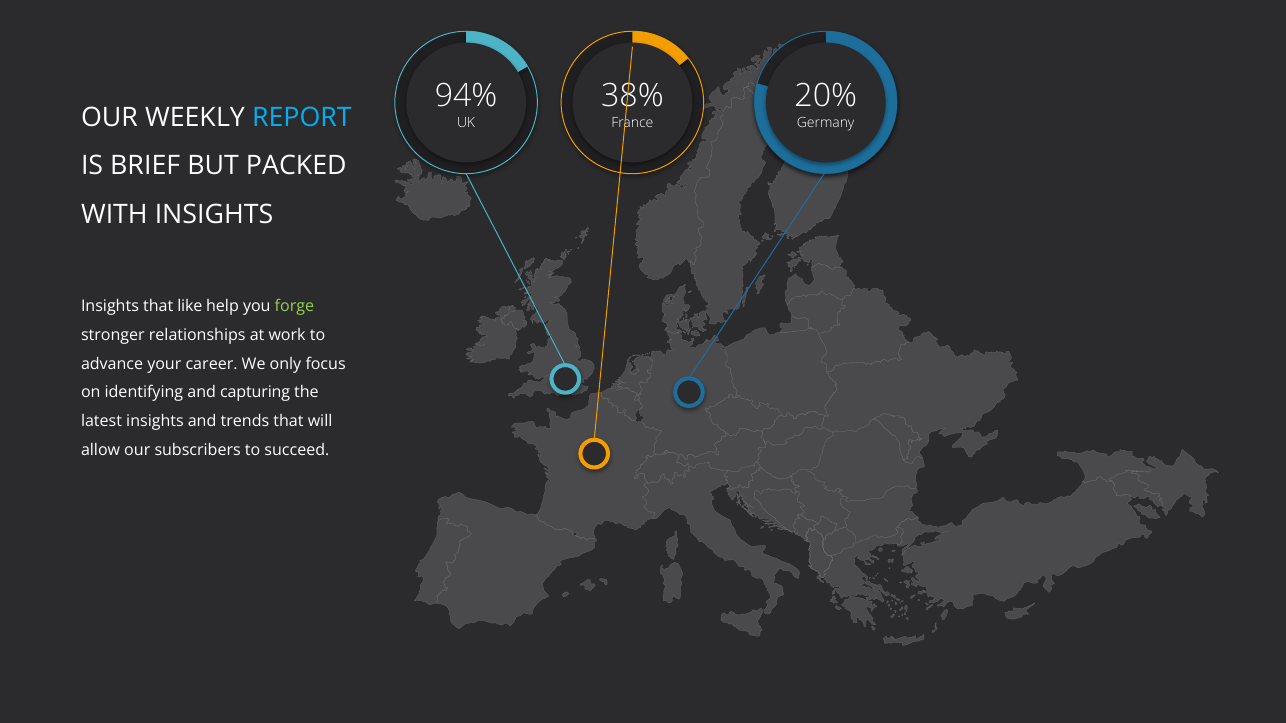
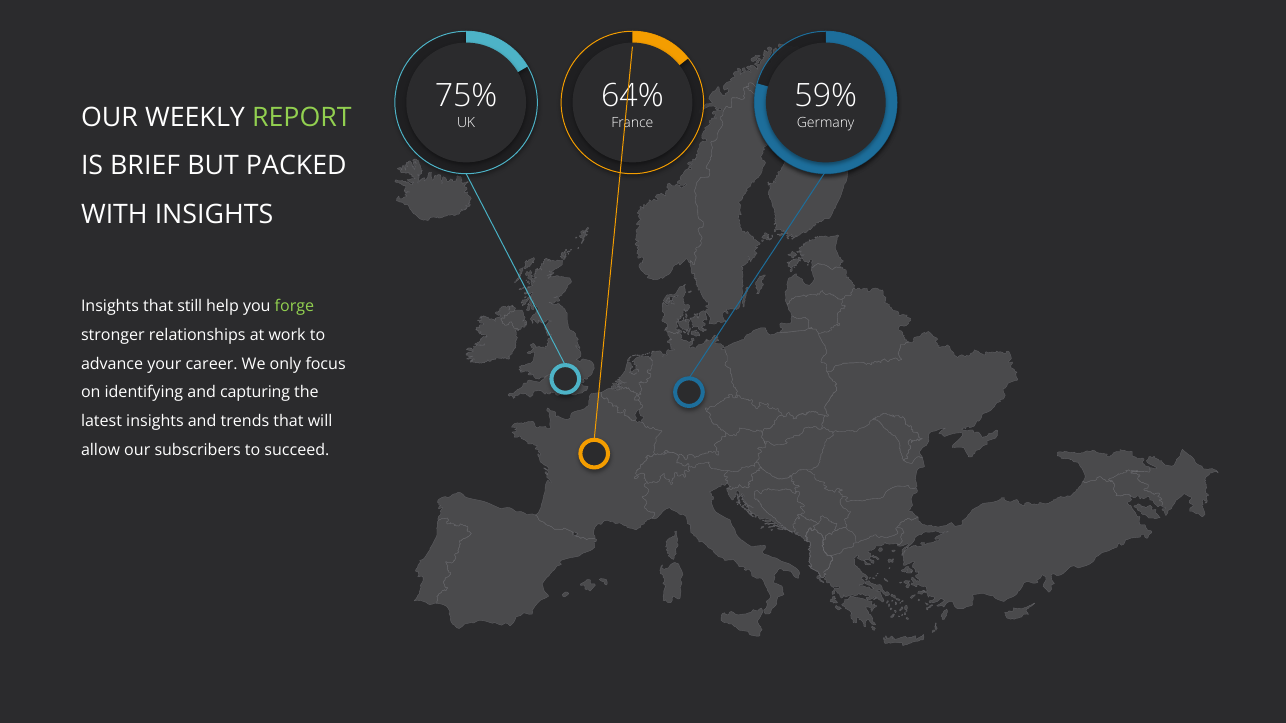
94%: 94% -> 75% (466, 96)
38%: 38% -> 64% (632, 96)
20%: 20% -> 59% (826, 96)
REPORT colour: light blue -> light green (302, 118)
like: like -> still (190, 306)
